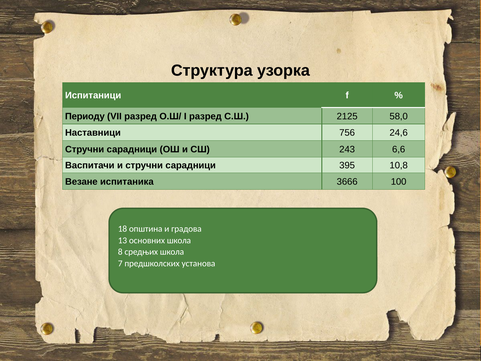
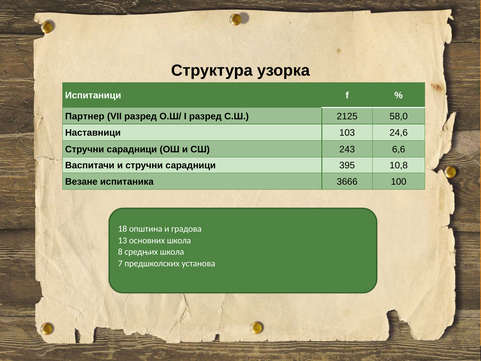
Периоду: Периоду -> Партнер (85, 116)
756: 756 -> 103 (347, 133)
